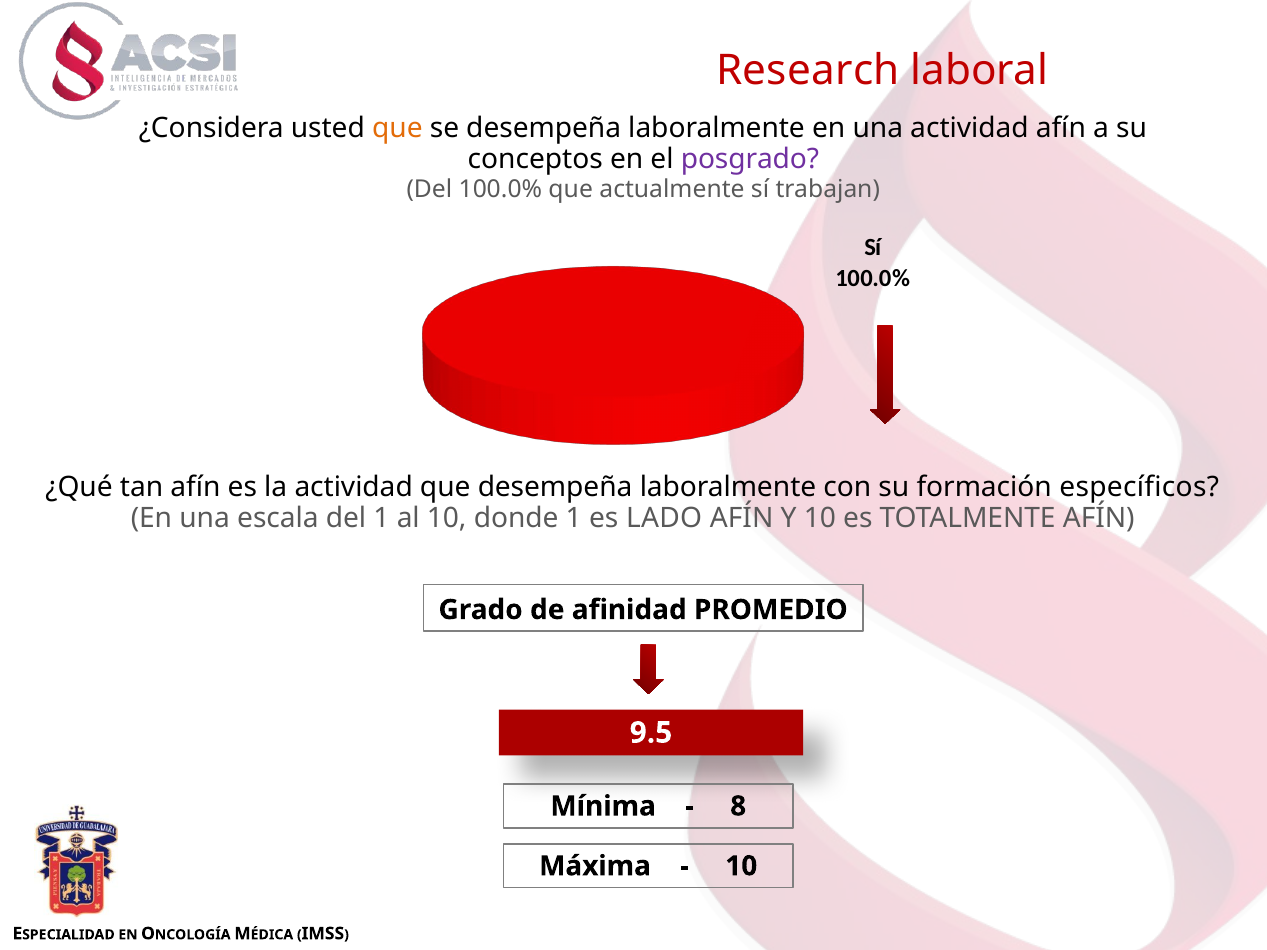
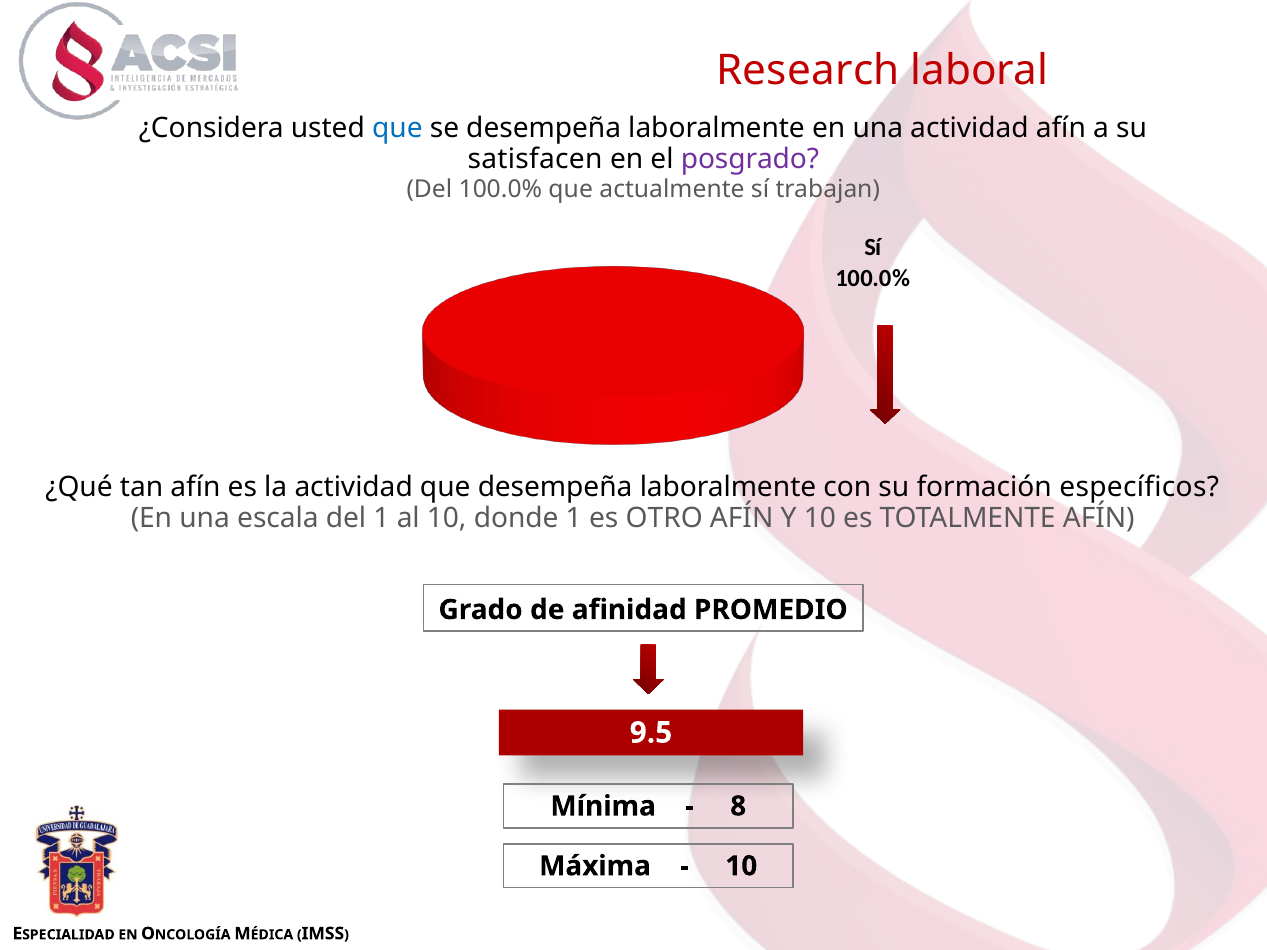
que colour: orange -> blue (397, 128)
conceptos: conceptos -> satisfacen (535, 160)
LADO: LADO -> OTRO (664, 519)
